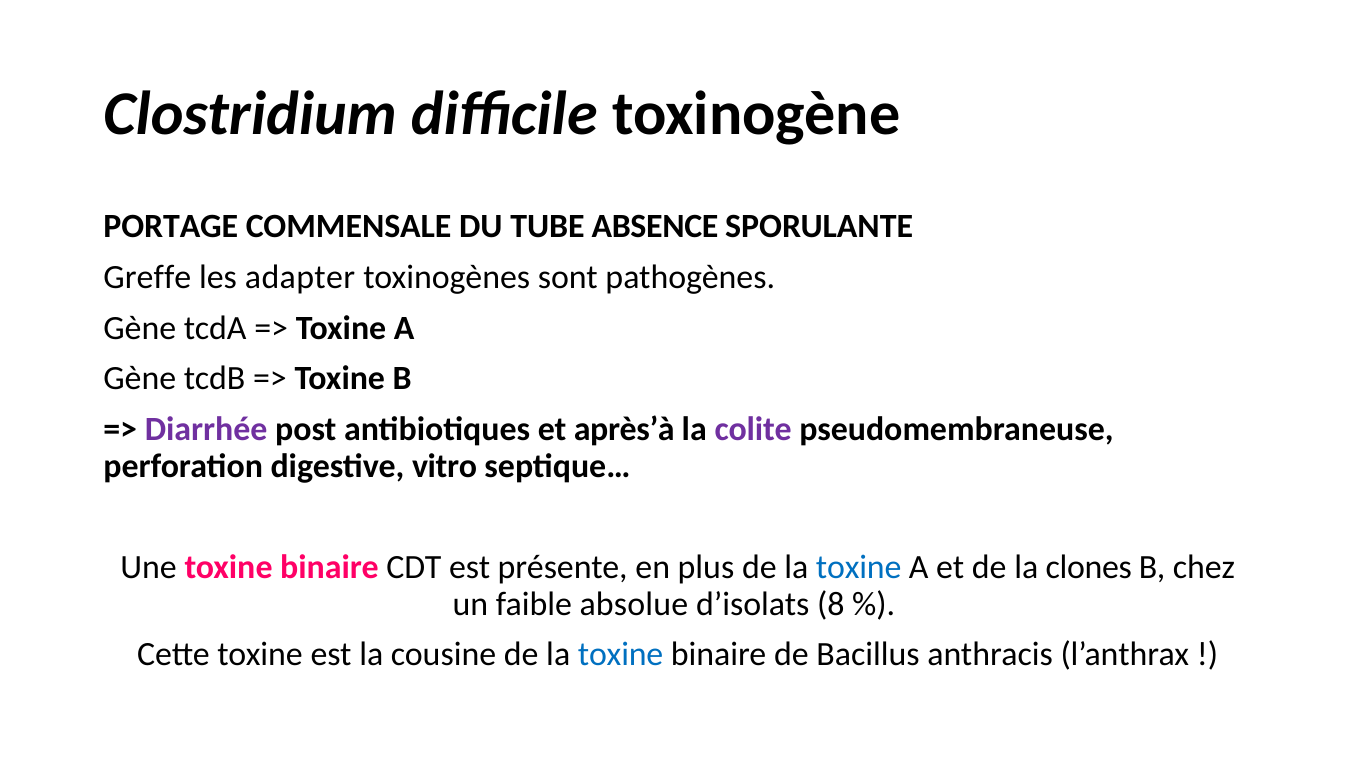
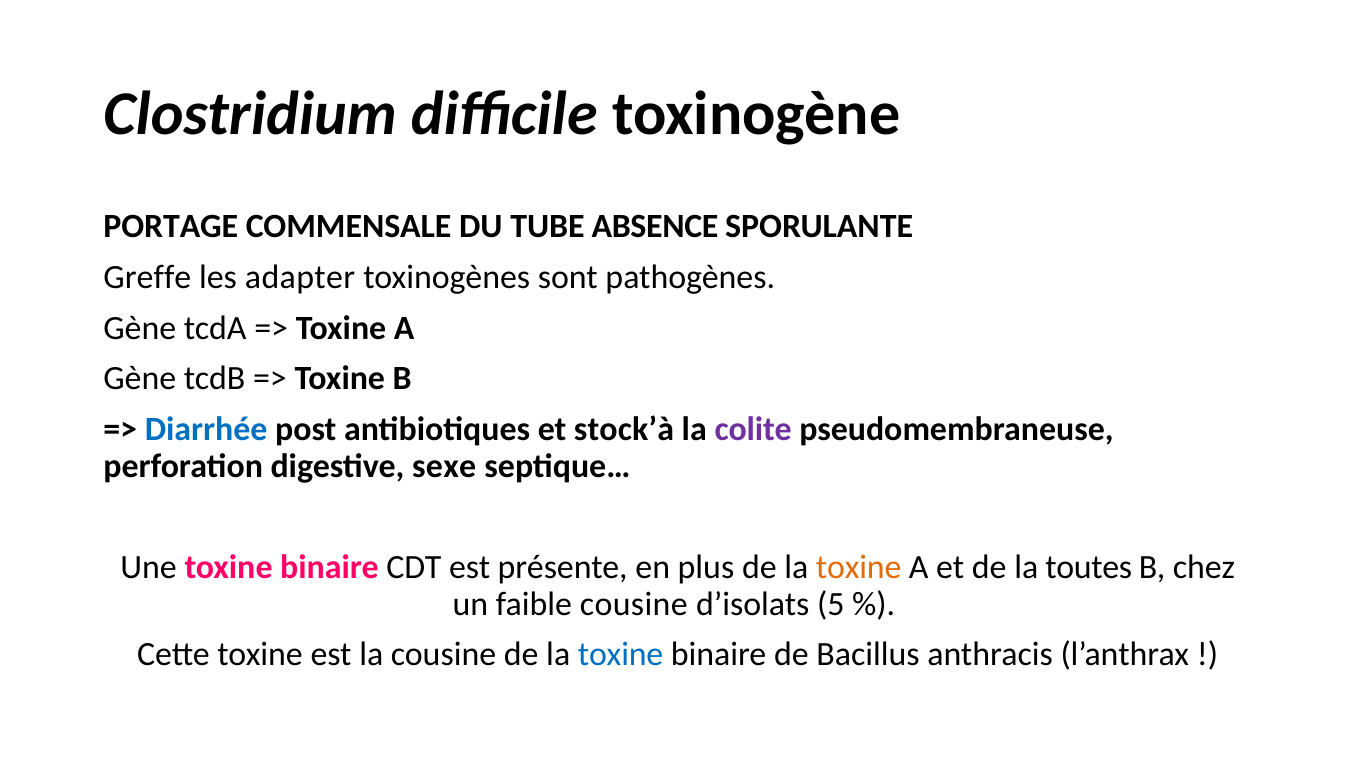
Diarrhée colour: purple -> blue (206, 429)
après’à: après’à -> stock’à (624, 429)
vitro: vitro -> sexe (444, 466)
toxine colour: blue -> orange (859, 567)
clones: clones -> toutes (1089, 567)
faible absolue: absolue -> cousine (634, 604)
8: 8 -> 5 (831, 604)
